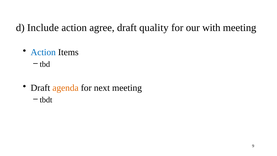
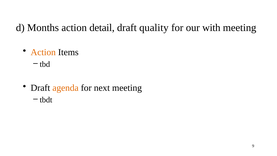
Include: Include -> Months (43, 28)
agree: agree -> detail (102, 28)
Action colour: blue -> orange (43, 52)
